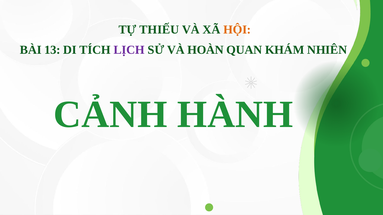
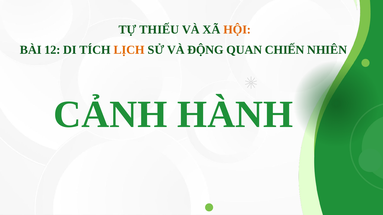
13: 13 -> 12 (52, 50)
LỊCH colour: purple -> orange (129, 50)
HOÀN: HOÀN -> ĐỘNG (206, 50)
KHÁM: KHÁM -> CHIẾN (285, 50)
